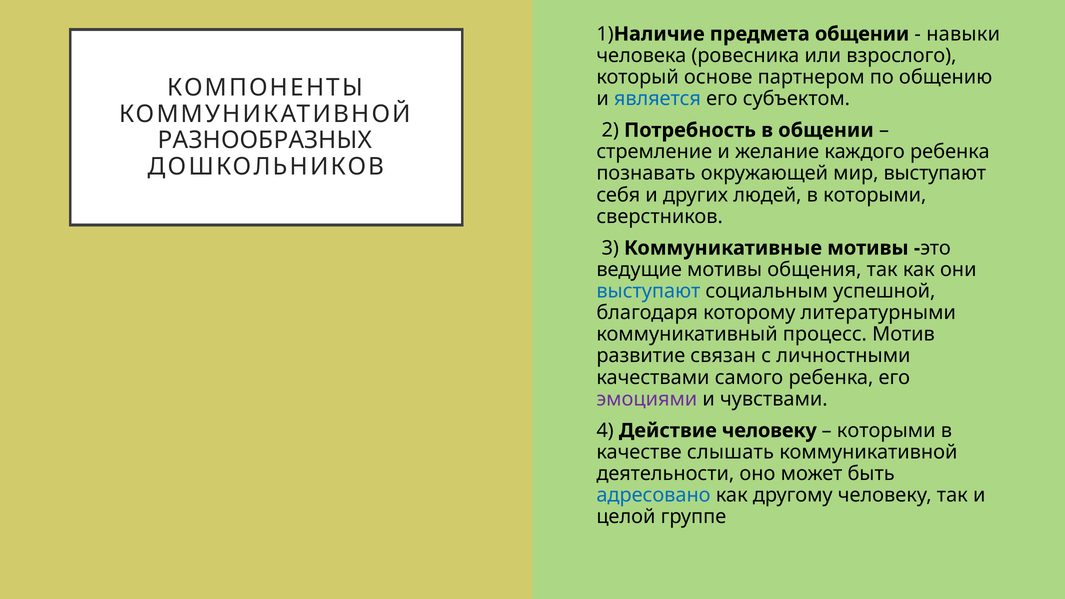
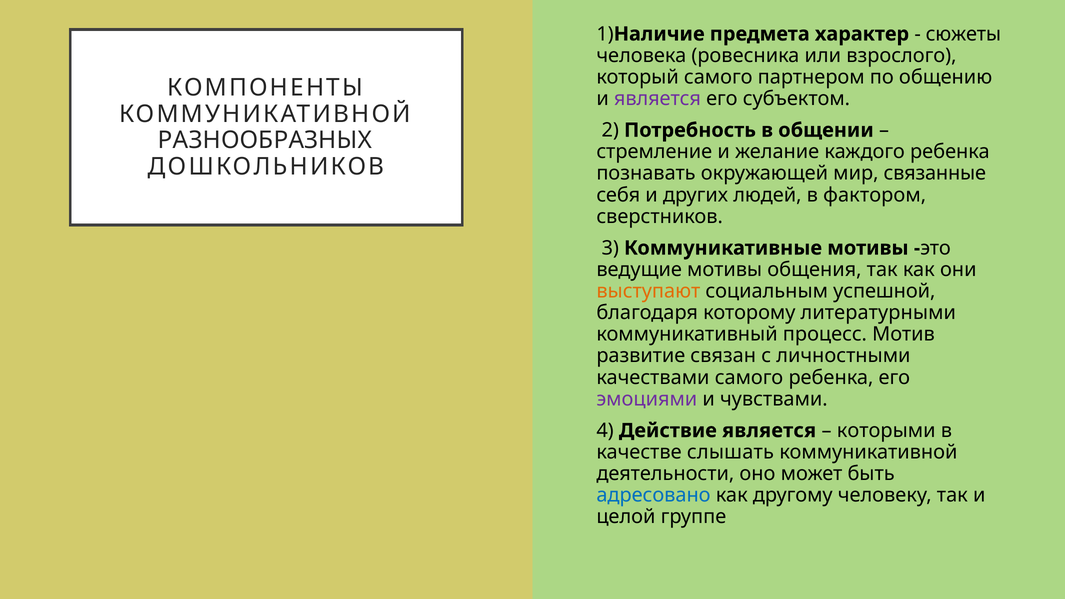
предмета общении: общении -> характер (862, 34)
навыки: навыки -> сюжеты (963, 34)
который основе: основе -> самого (718, 77)
является colour: blue -> purple (657, 99)
мир выступают: выступают -> связанные (935, 173)
в которыми: которыми -> фактором (875, 195)
выступают colour: blue -> orange (648, 291)
Действие человеку: человеку -> является (769, 431)
